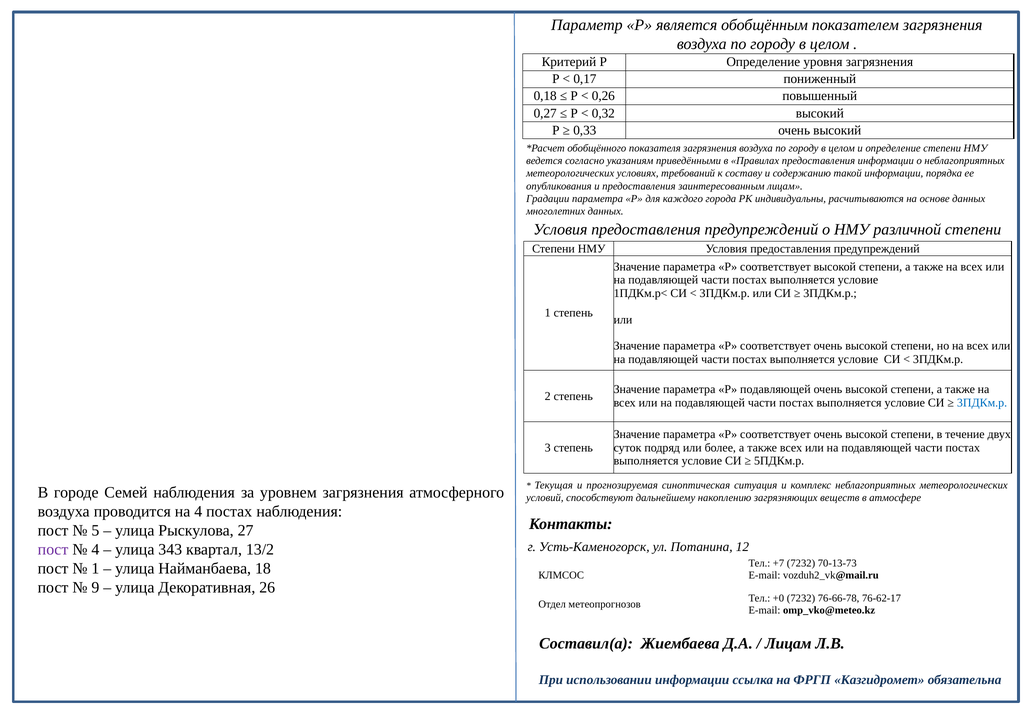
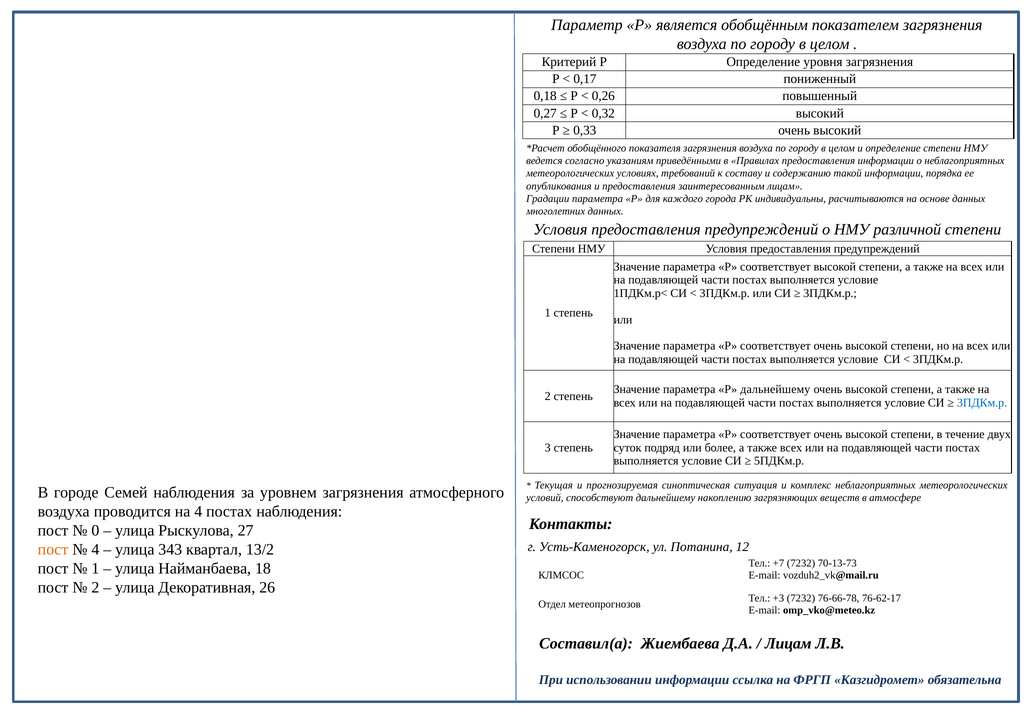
Р подавляющей: подавляющей -> дальнейшему (775, 390)
5: 5 -> 0 (95, 531)
пост colour: purple -> orange (53, 550)
9: 9 -> 2 (95, 588)
+0: +0 -> +3 (778, 599)
